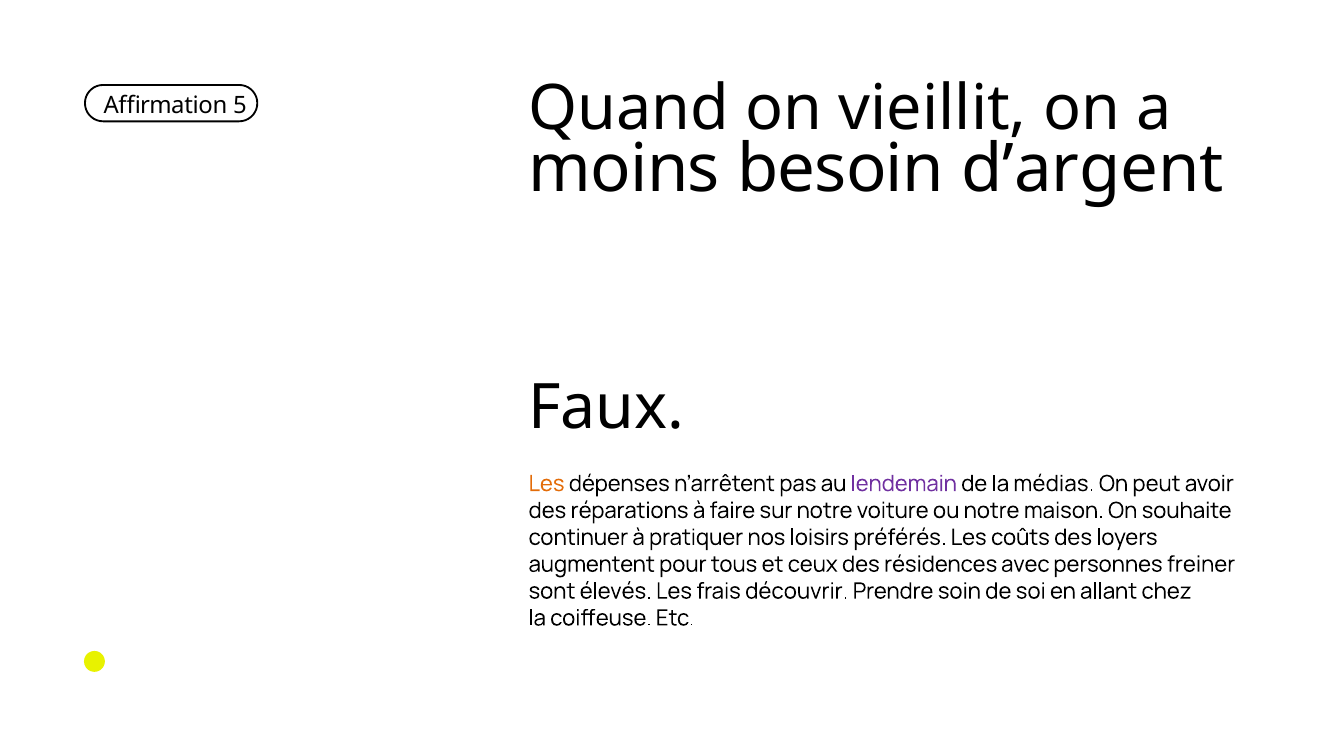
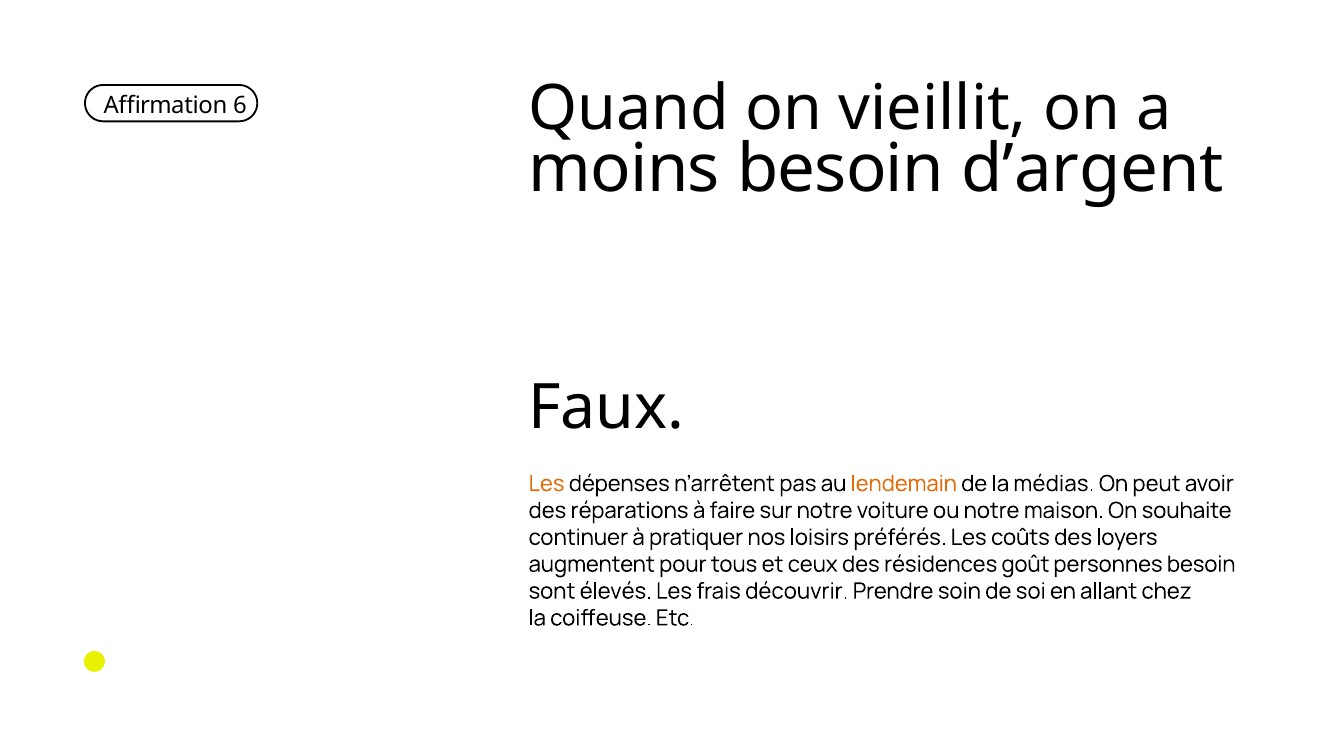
5: 5 -> 6 (240, 105)
lendemain colour: purple -> orange (904, 483)
avec: avec -> goût (1025, 564)
personnes freiner: freiner -> besoin (1201, 564)
